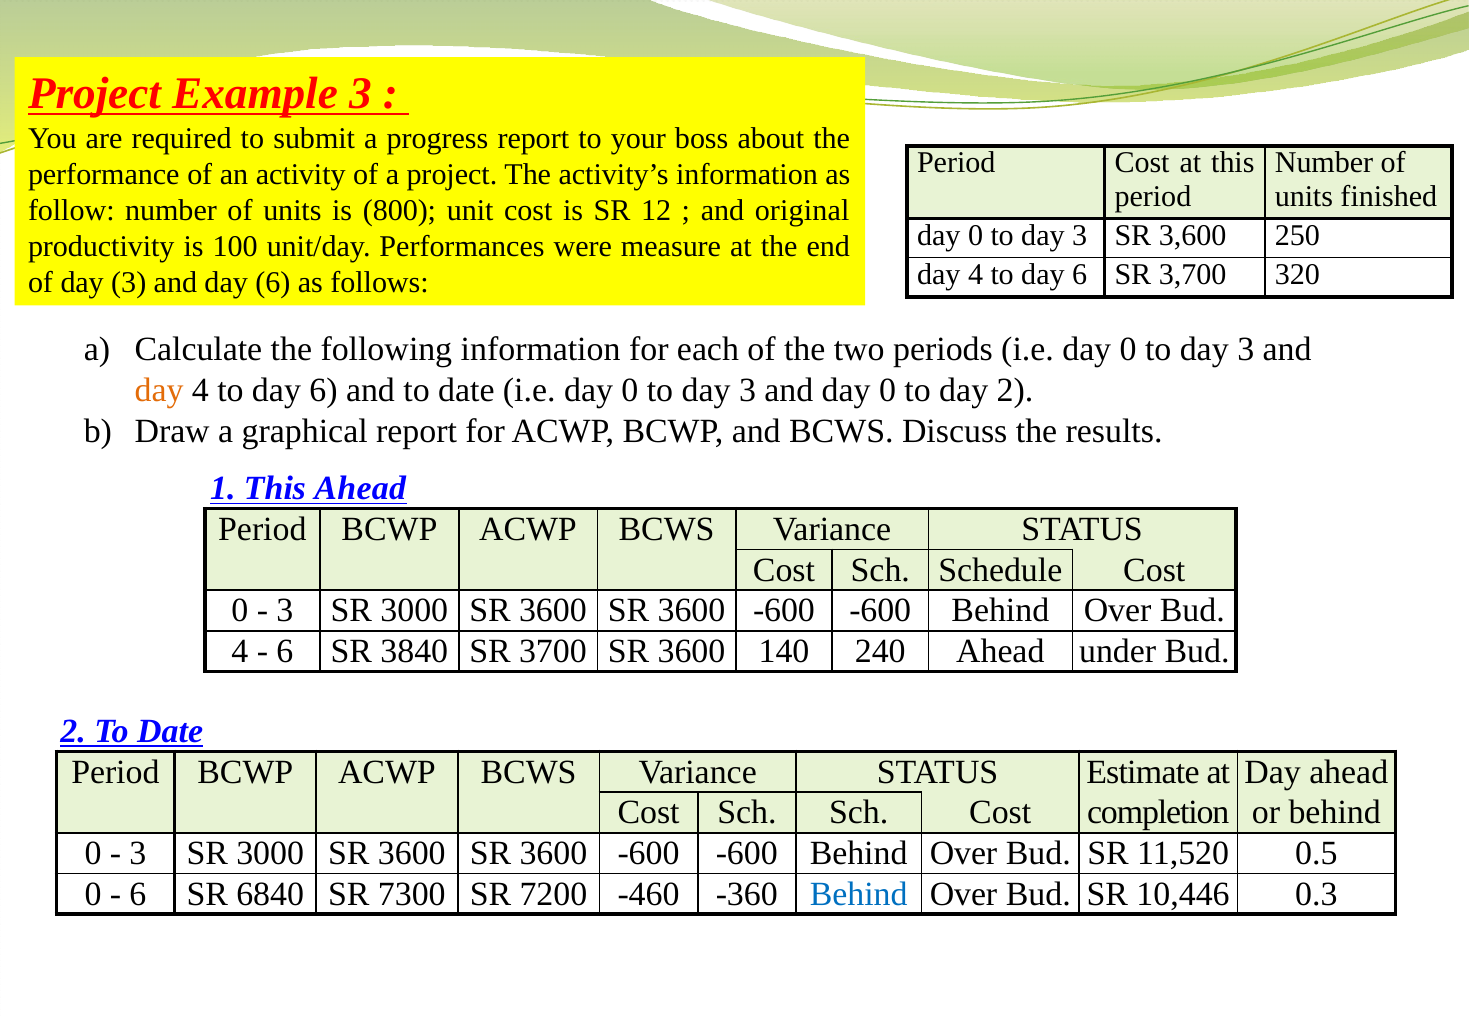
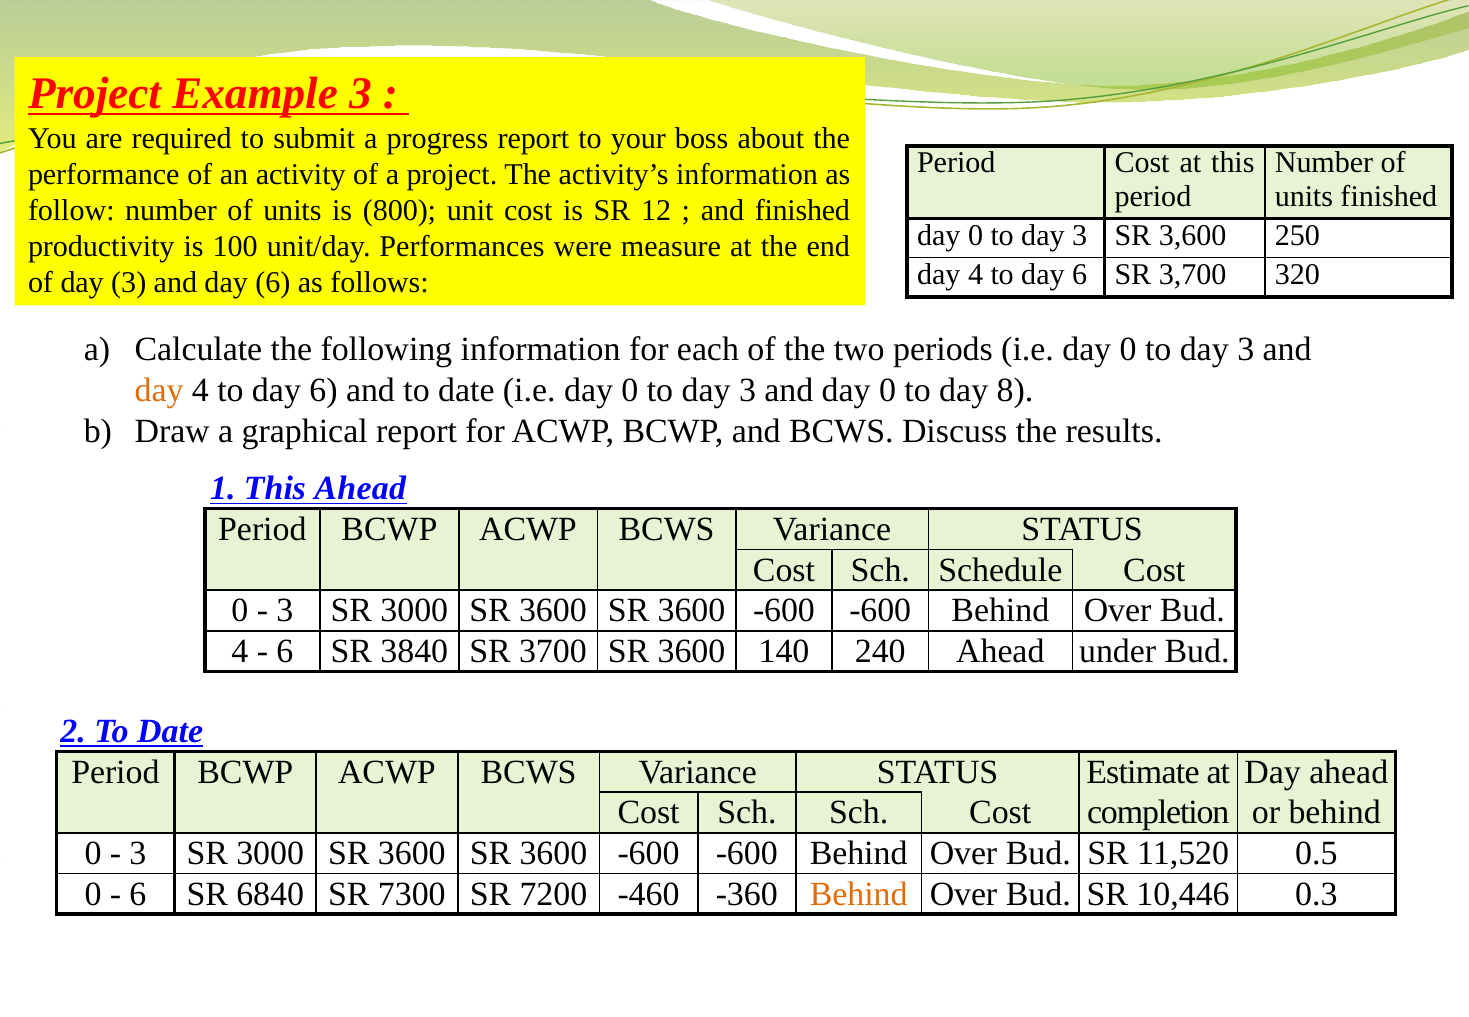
and original: original -> finished (802, 210)
day 2: 2 -> 8 (1015, 390)
Behind colour: blue -> orange (859, 894)
